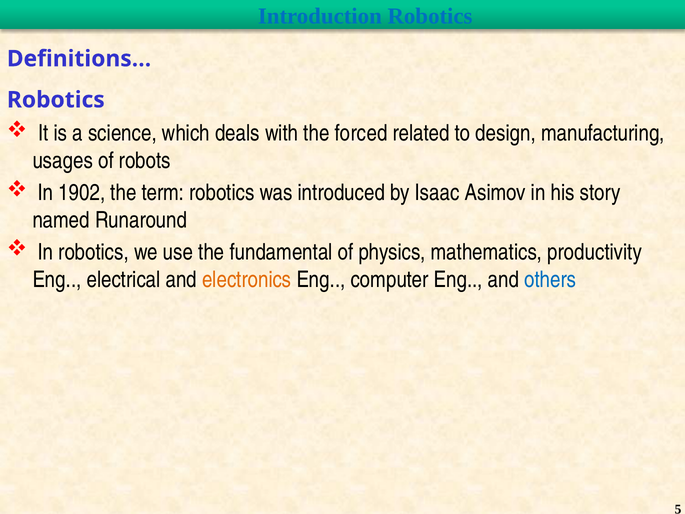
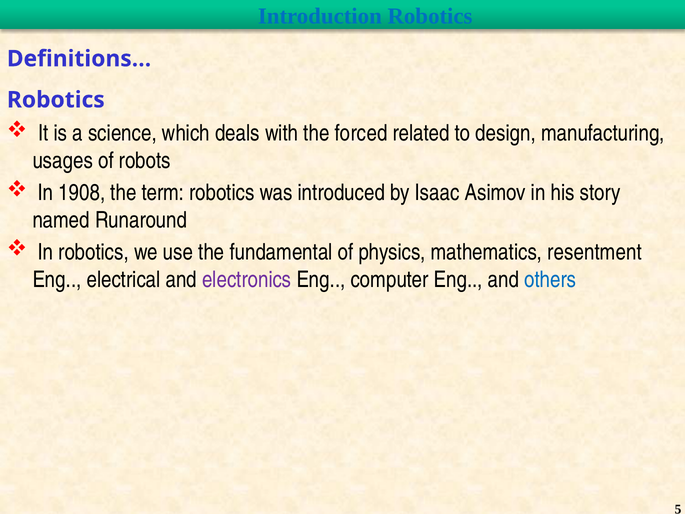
1902: 1902 -> 1908 (82, 193)
productivity: productivity -> resentment (595, 252)
electronics colour: orange -> purple (247, 279)
